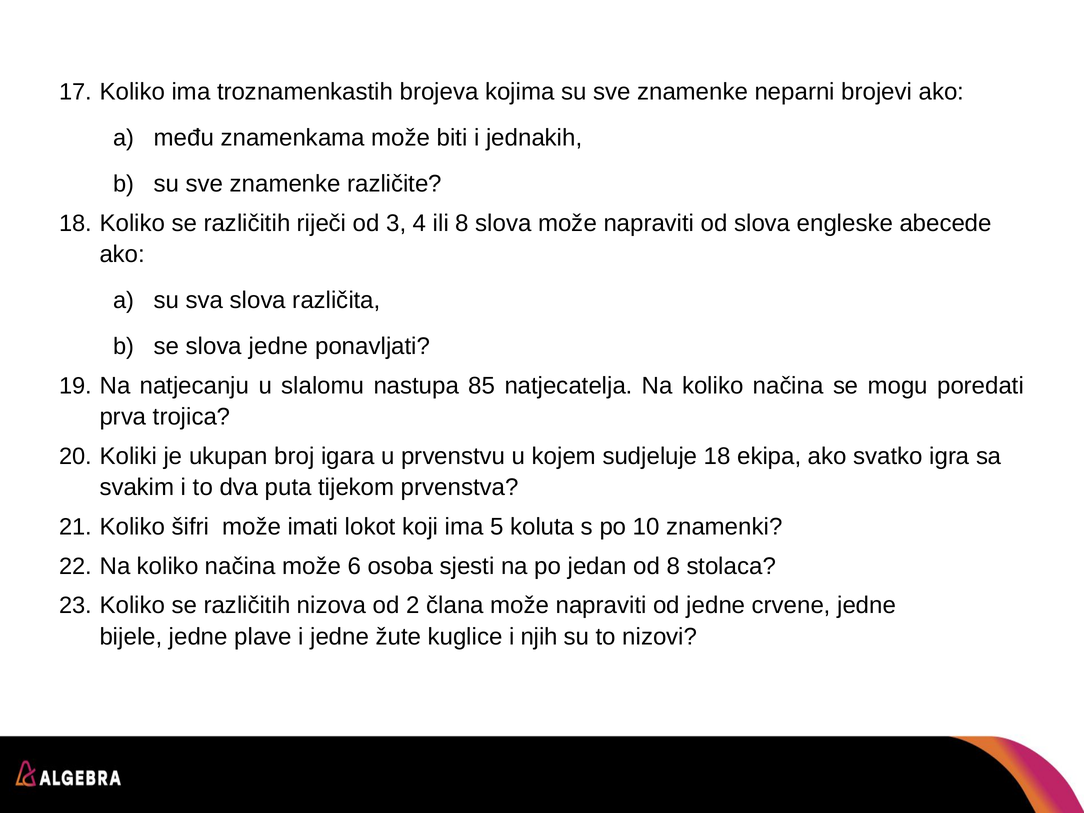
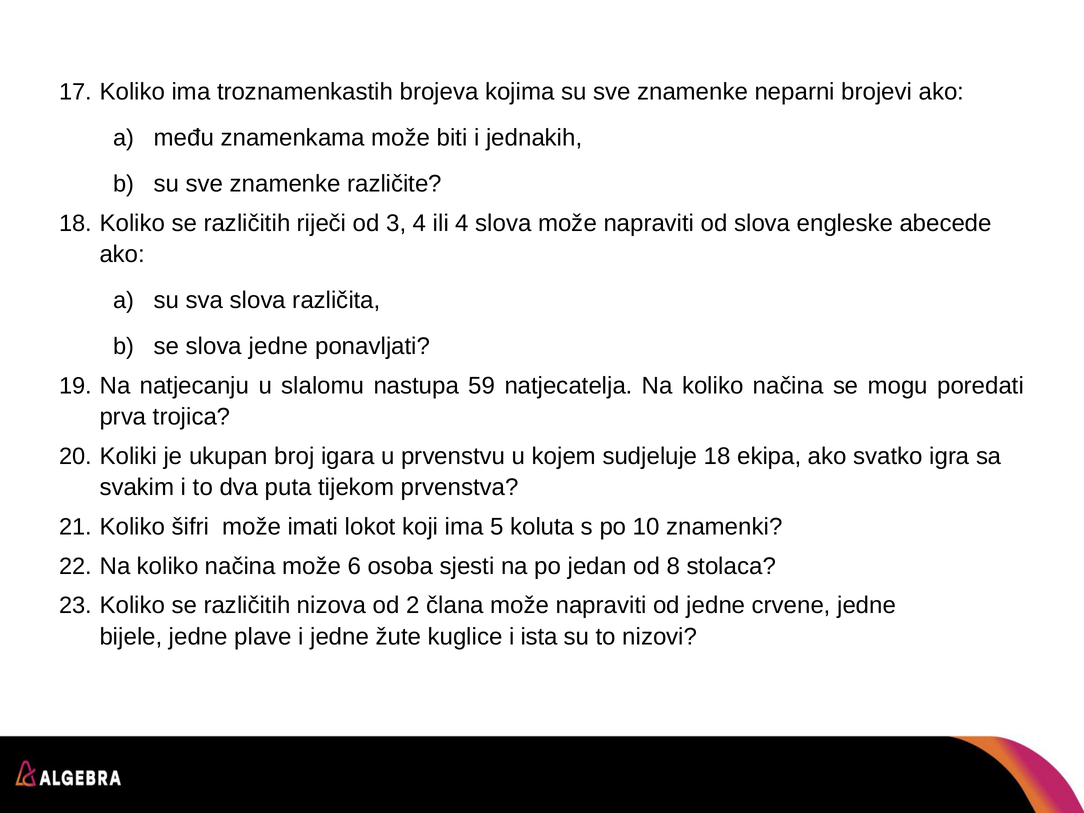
ili 8: 8 -> 4 (462, 223)
85: 85 -> 59 (482, 386)
njih: njih -> ista (539, 637)
